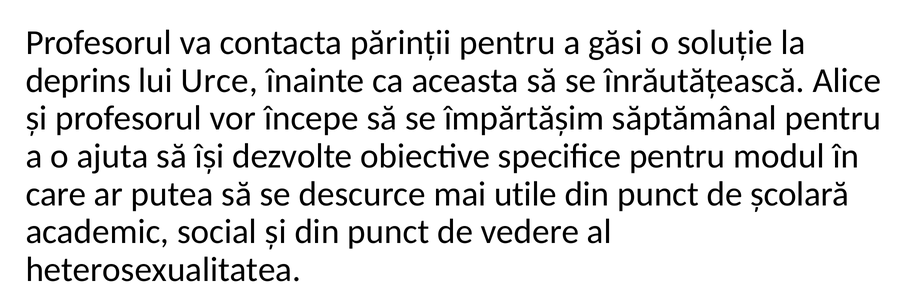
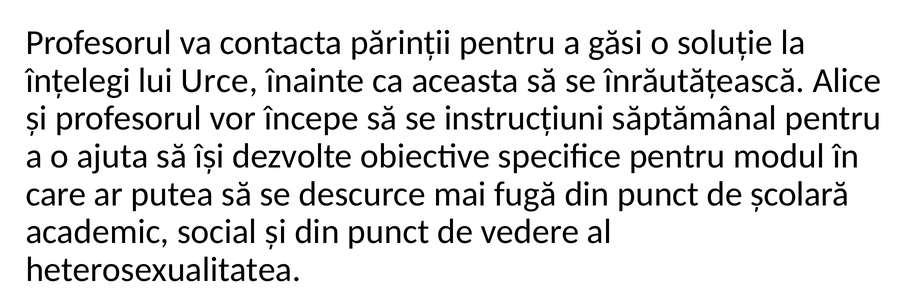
deprins: deprins -> înțelegi (78, 81)
împărtășim: împărtășim -> instrucțiuni (524, 118)
utile: utile -> fugă (525, 194)
